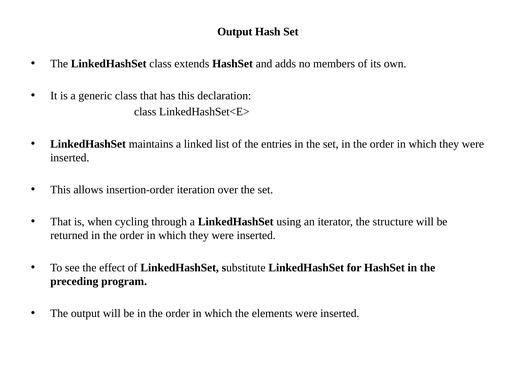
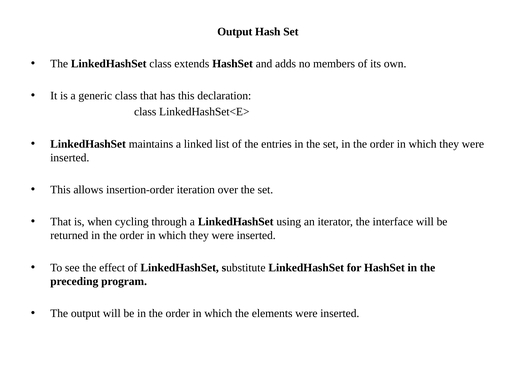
structure: structure -> interface (393, 222)
